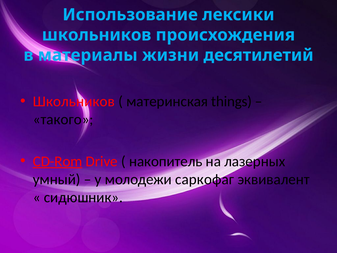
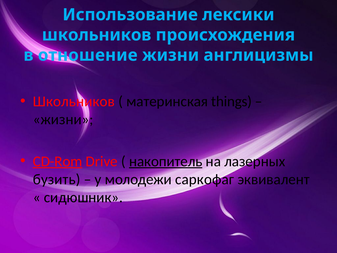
материалы: материалы -> отношение (88, 55)
десятилетий: десятилетий -> англицизмы (258, 55)
такого: такого -> жизни (63, 119)
накопитель underline: none -> present (166, 161)
умный: умный -> бузить (57, 179)
